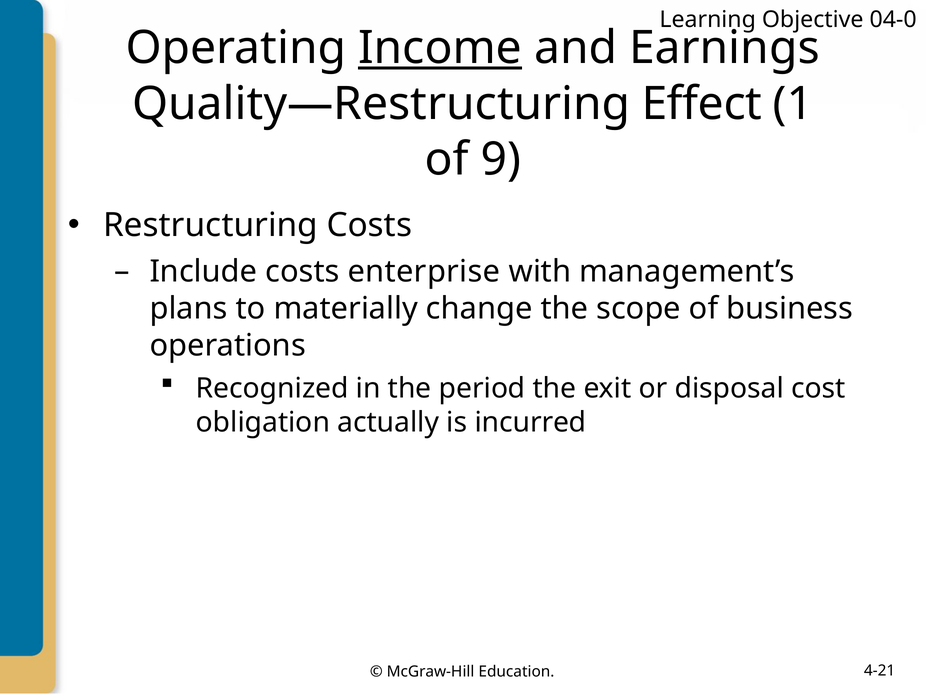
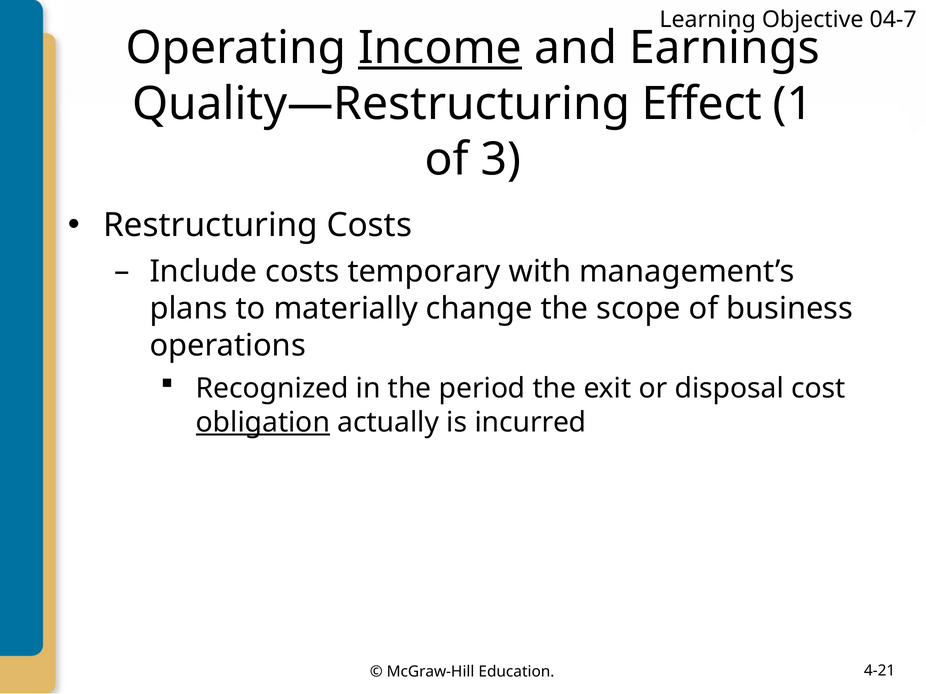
04-0: 04-0 -> 04-7 (893, 20)
9: 9 -> 3 (501, 159)
enterprise: enterprise -> temporary (424, 272)
obligation underline: none -> present (263, 423)
